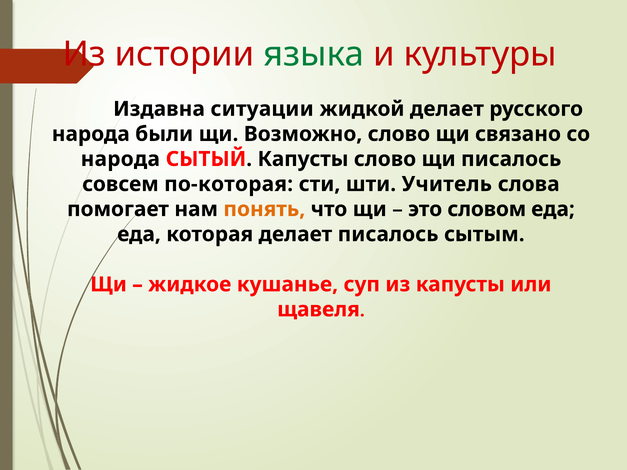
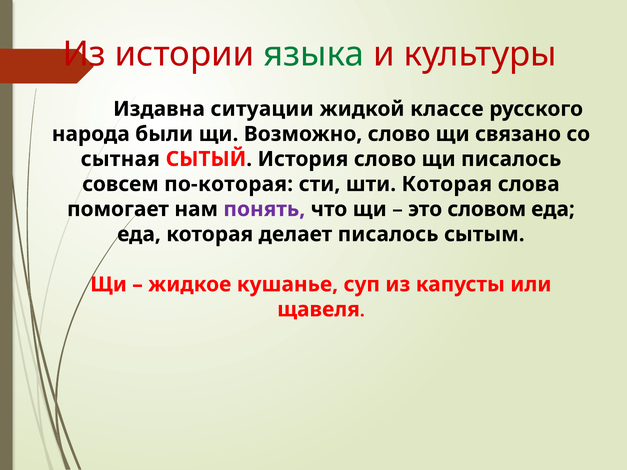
жидкой делает: делает -> классе (447, 109)
народа: народа -> сытная (120, 159)
СЫТЫЙ Капусты: Капусты -> История (303, 159)
шти Учитель: Учитель -> Которая (447, 184)
понять colour: orange -> purple (264, 209)
